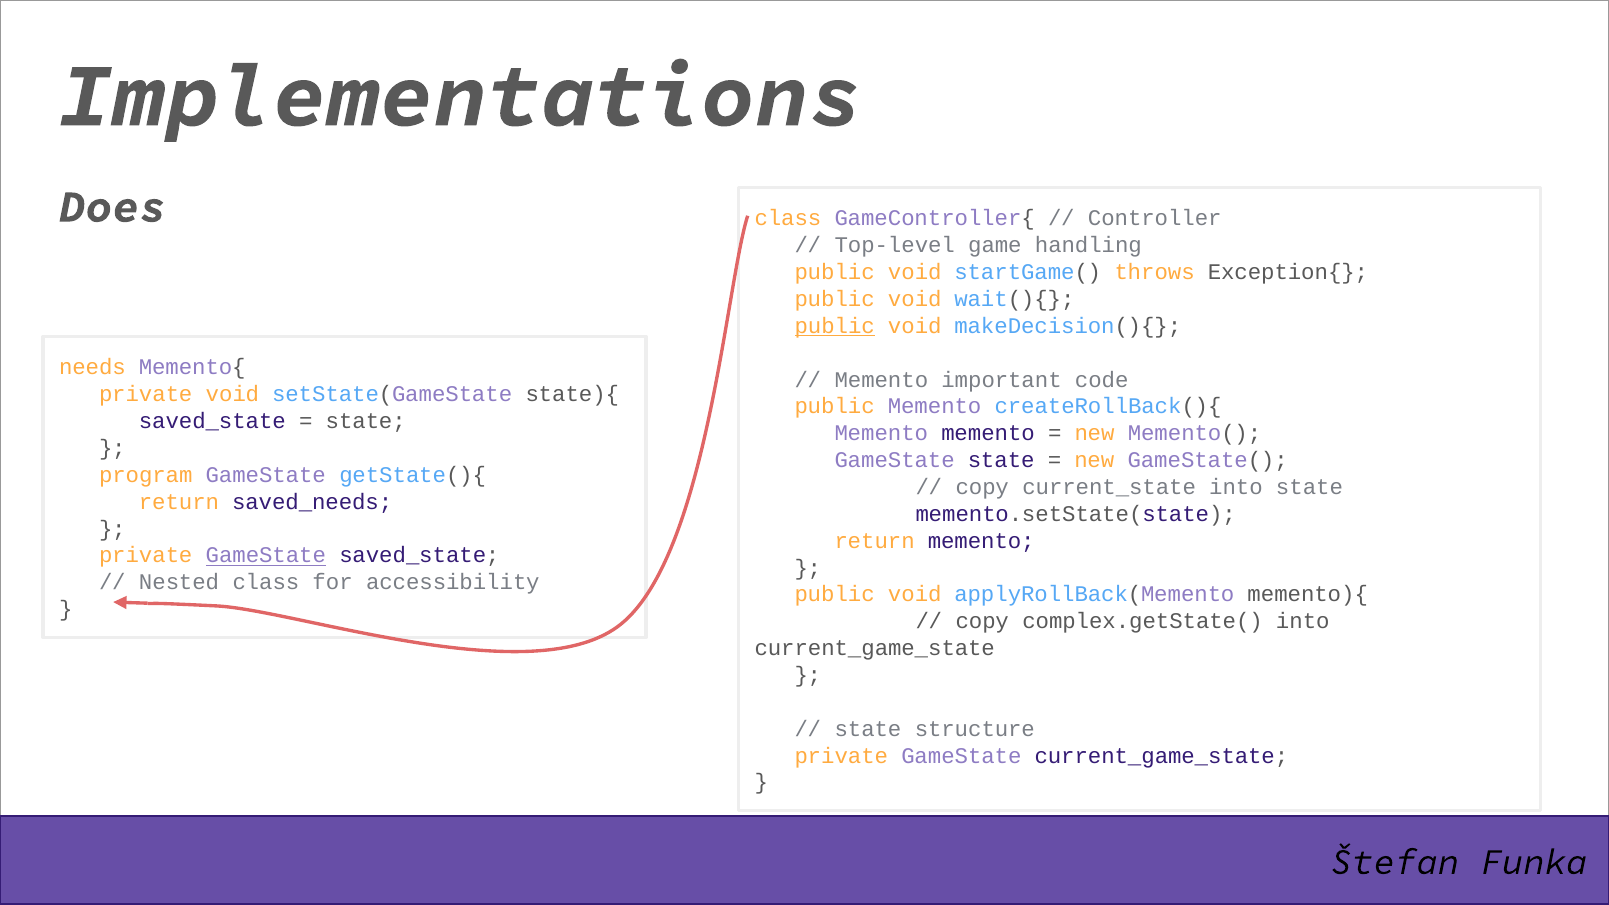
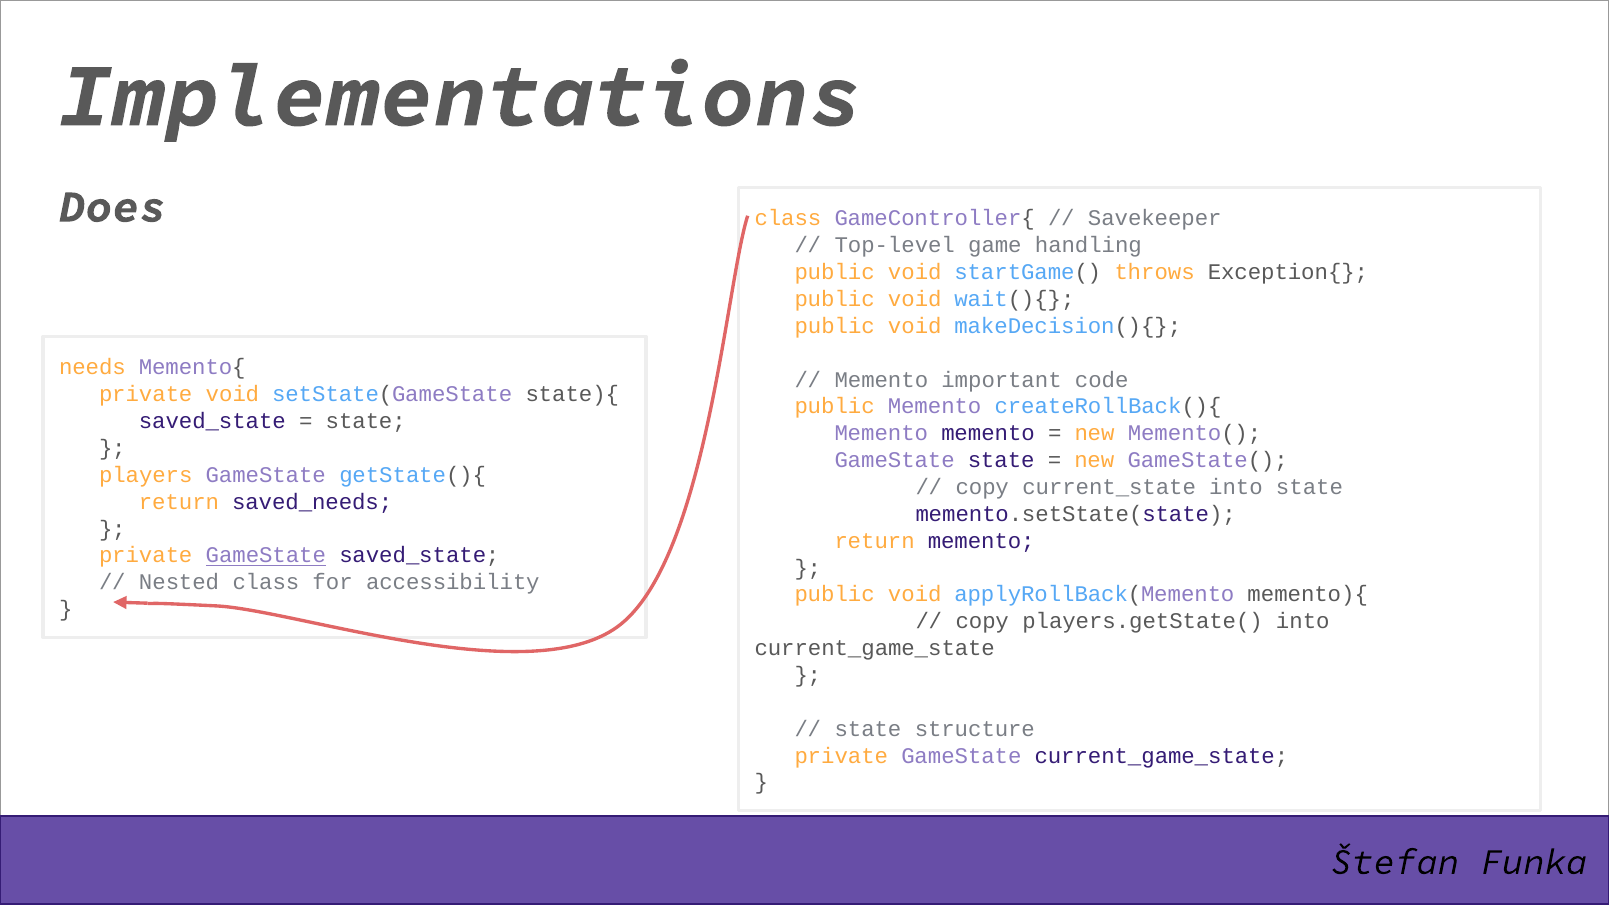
Controller: Controller -> Savekeeper (1155, 219)
public underline: present -> none (835, 326)
program: program -> players (146, 475)
complex.getState(: complex.getState( -> players.getState( (1143, 622)
